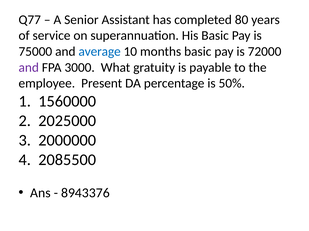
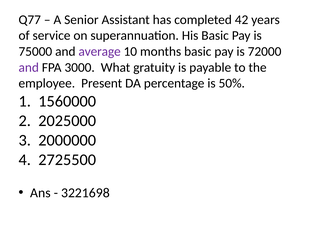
80: 80 -> 42 (242, 20)
average colour: blue -> purple (100, 52)
2085500: 2085500 -> 2725500 (67, 160)
8943376: 8943376 -> 3221698 (85, 194)
